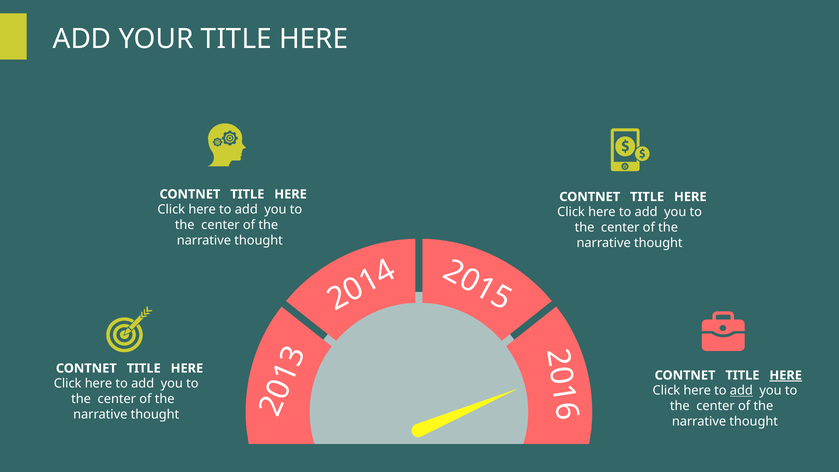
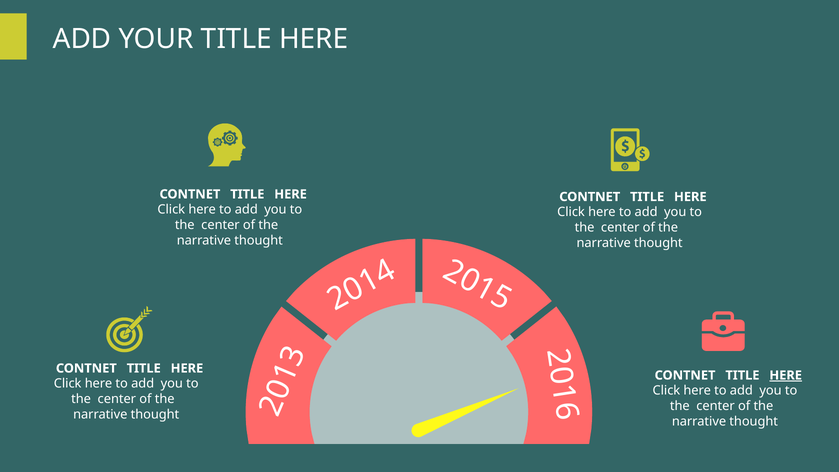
add underline: present -> none (741, 391)
